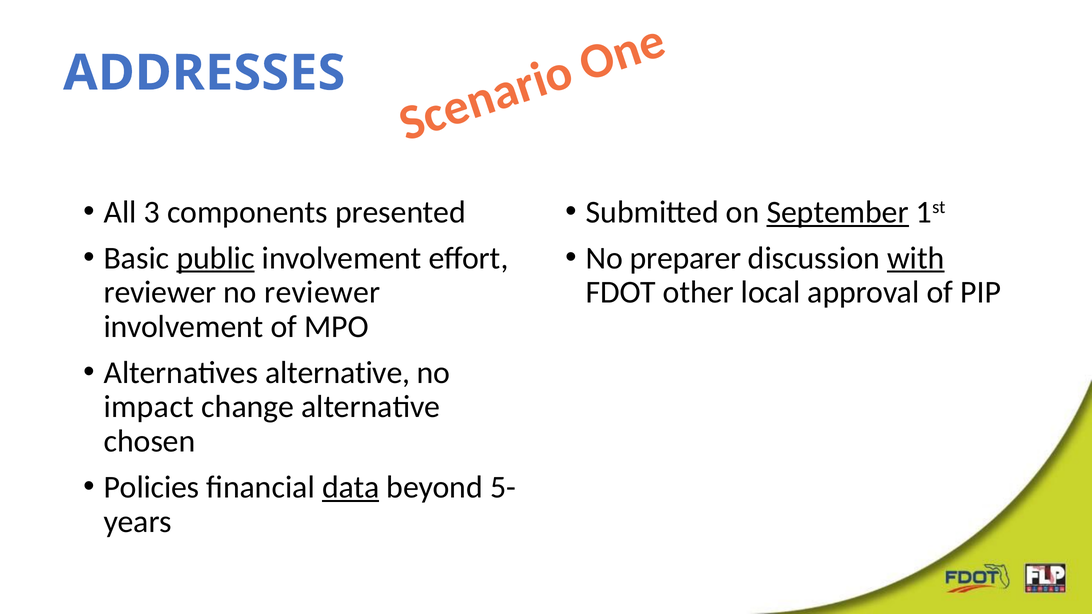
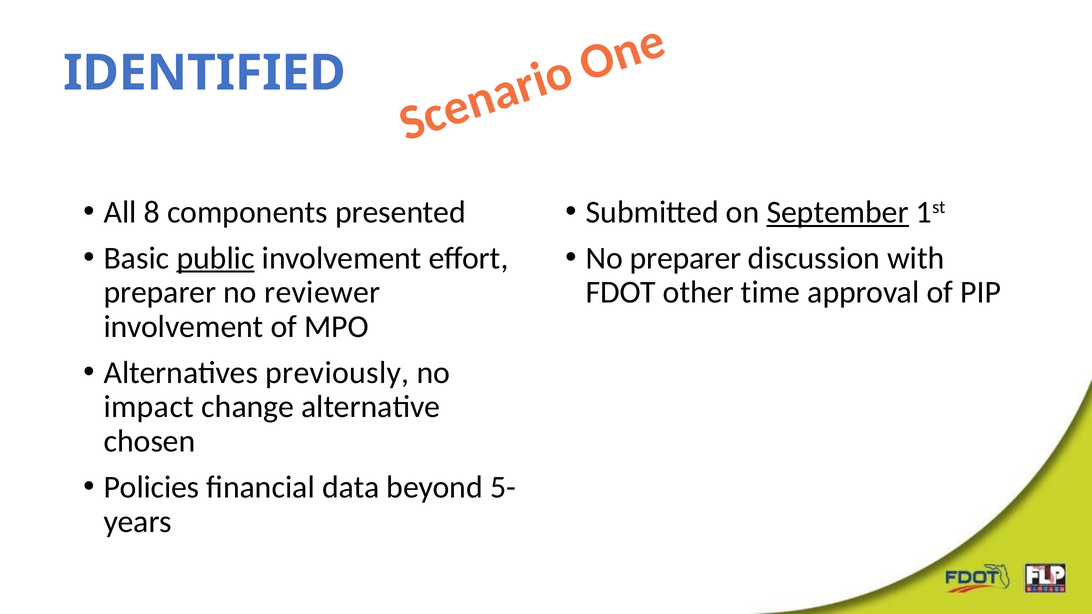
ADDRESSES: ADDRESSES -> IDENTIFIED (204, 73)
3: 3 -> 8 (152, 212)
with underline: present -> none (916, 258)
reviewer: reviewer -> preparer (160, 293)
local: local -> time (771, 293)
Alternatives alternative: alternative -> previously (337, 373)
data underline: present -> none (351, 487)
